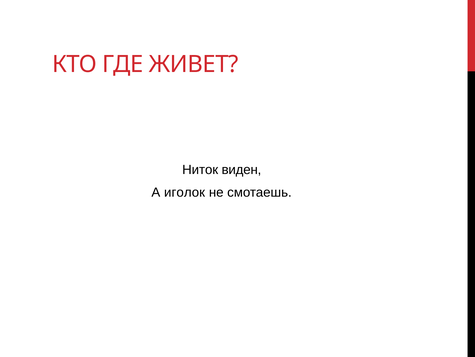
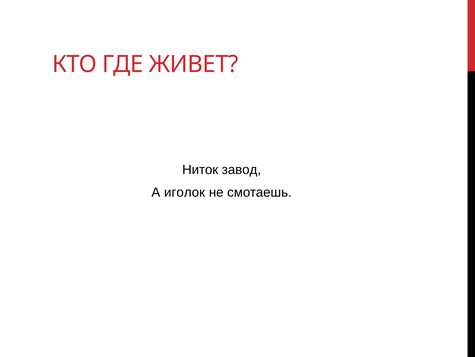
виден: виден -> завод (241, 170)
